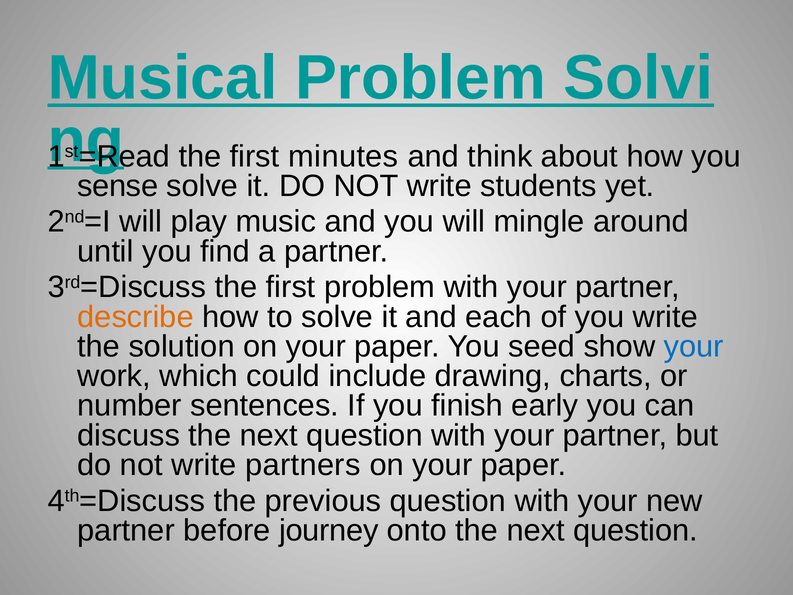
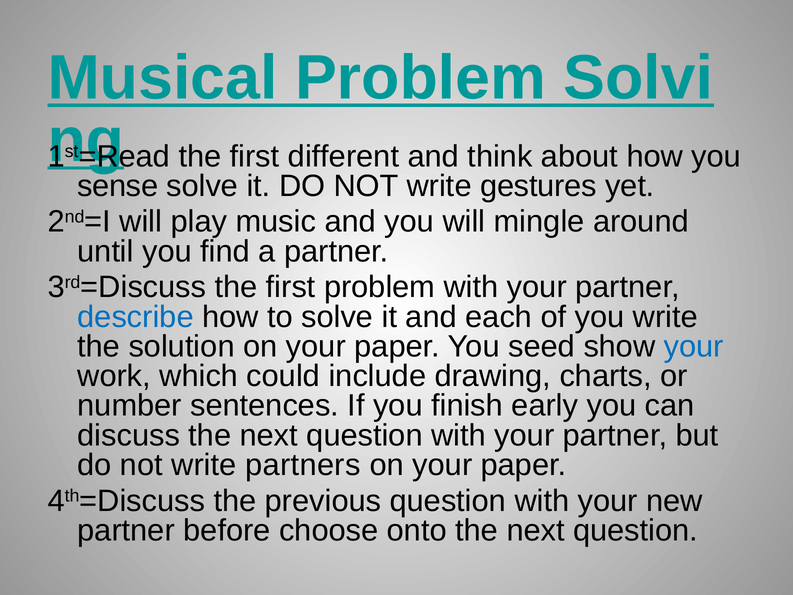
minutes: minutes -> different (344, 156)
students: students -> gestures (538, 186)
describe colour: orange -> blue (136, 317)
journey: journey -> choose (329, 530)
